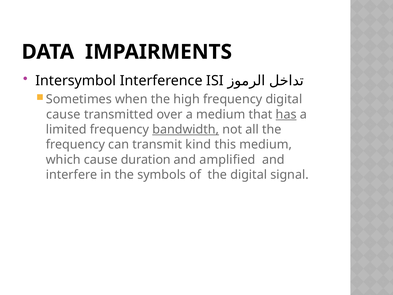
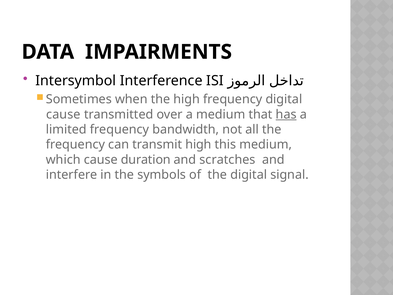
bandwidth underline: present -> none (186, 129)
transmit kind: kind -> high (198, 144)
amplified: amplified -> scratches (227, 159)
